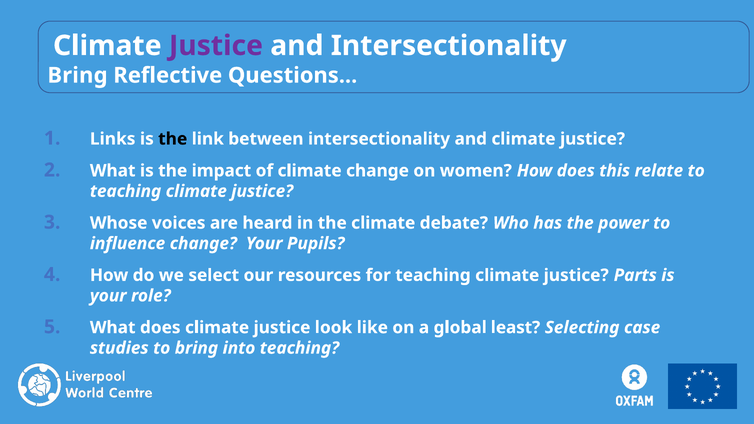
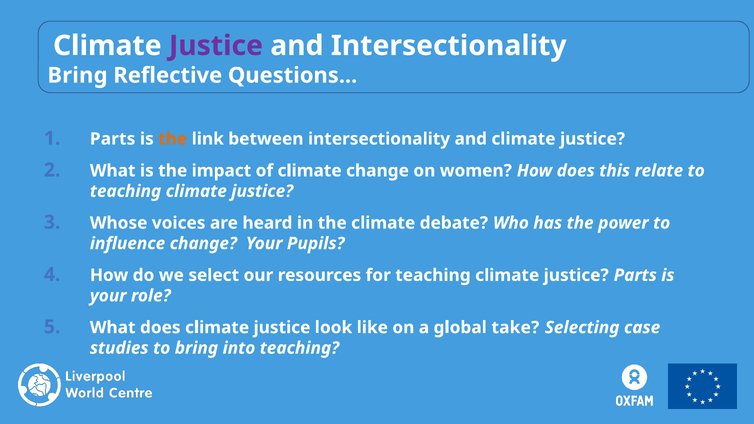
Links: Links -> Parts (113, 139)
the colour: black -> orange (173, 139)
least: least -> take (515, 328)
